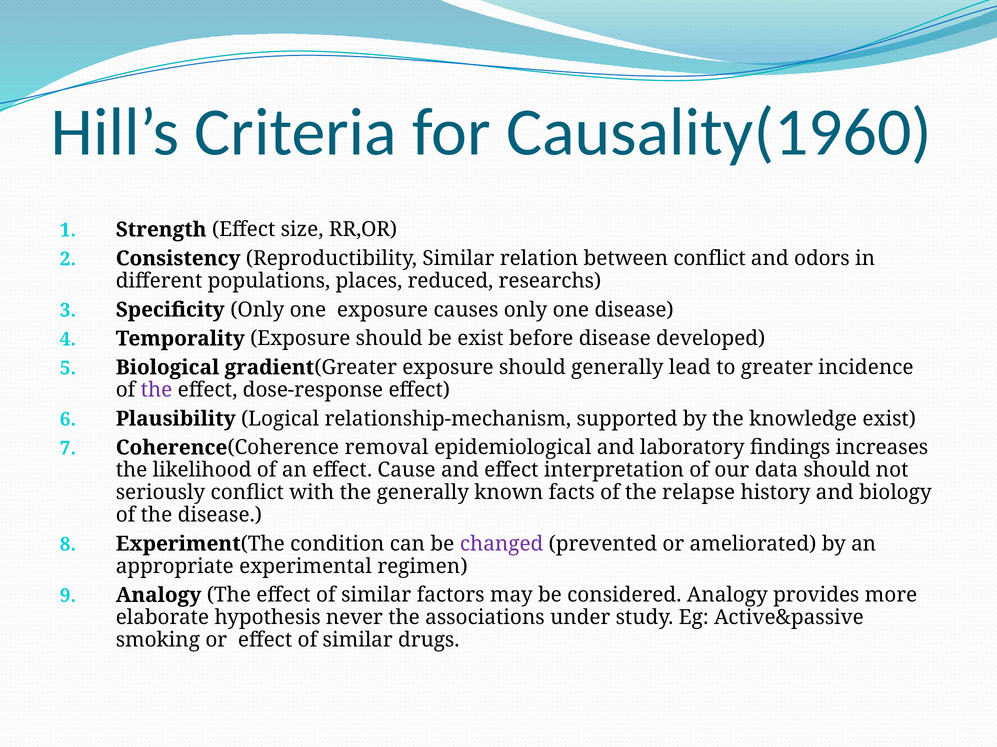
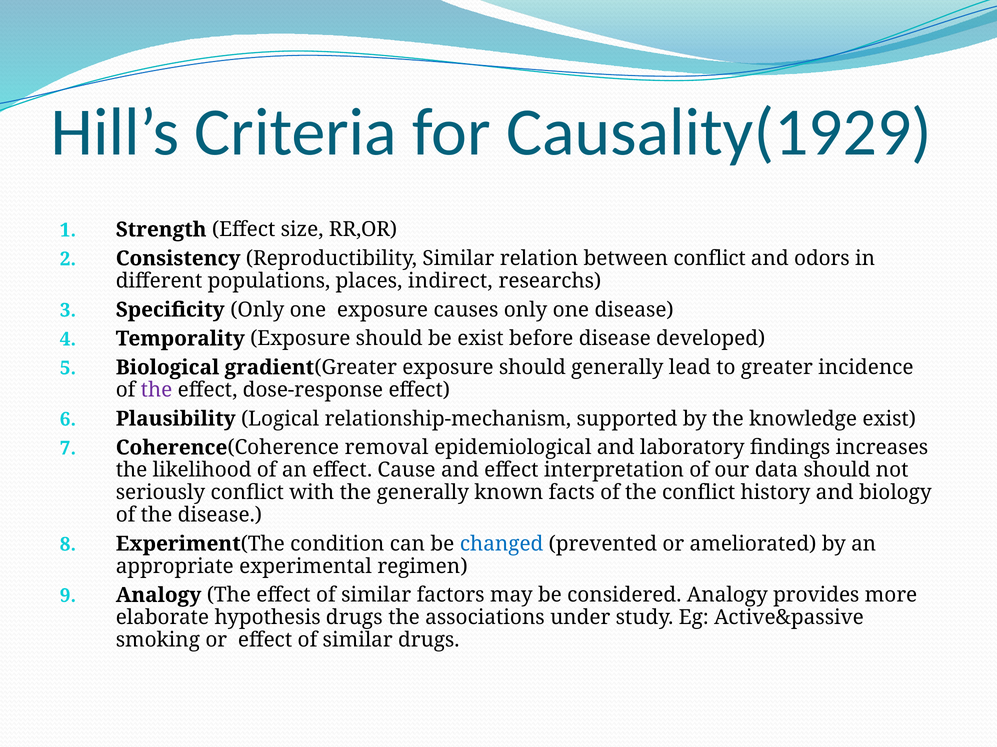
Causality(1960: Causality(1960 -> Causality(1929 (719, 133)
reduced: reduced -> indirect (450, 281)
the relapse: relapse -> conflict (699, 493)
changed colour: purple -> blue (502, 544)
hypothesis never: never -> drugs (354, 618)
